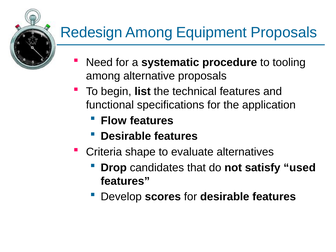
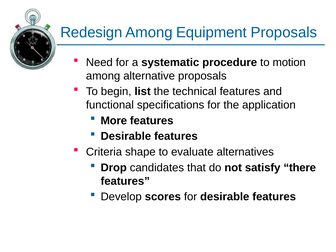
tooling: tooling -> motion (289, 62)
Flow: Flow -> More (114, 121)
used: used -> there (300, 168)
